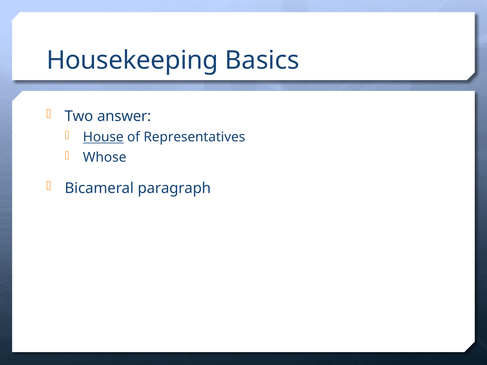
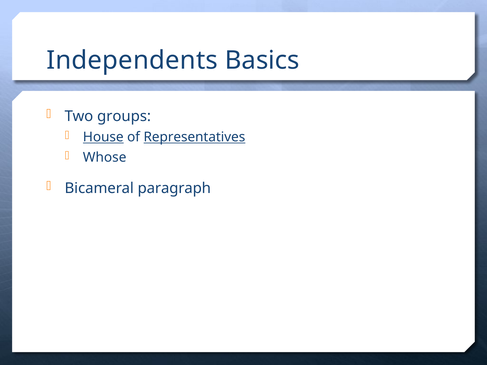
Housekeeping: Housekeeping -> Independents (132, 61)
answer: answer -> groups (124, 116)
Representatives underline: none -> present (194, 137)
